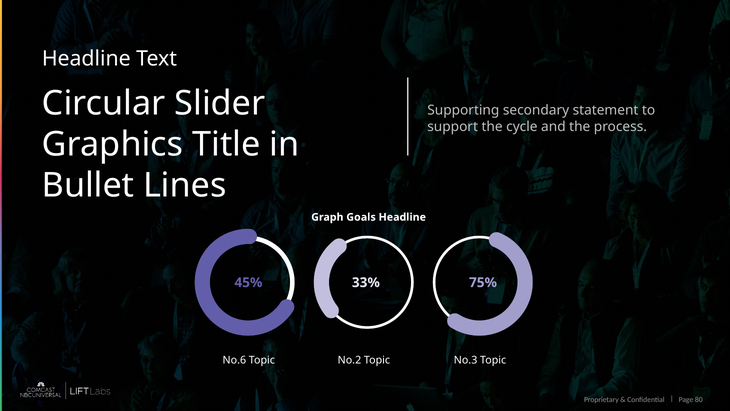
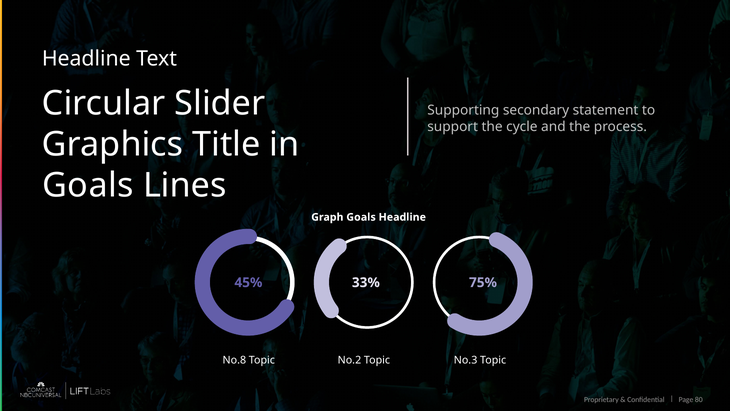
Bullet: Bullet -> Goals (88, 185)
No.6: No.6 -> No.8 (234, 360)
